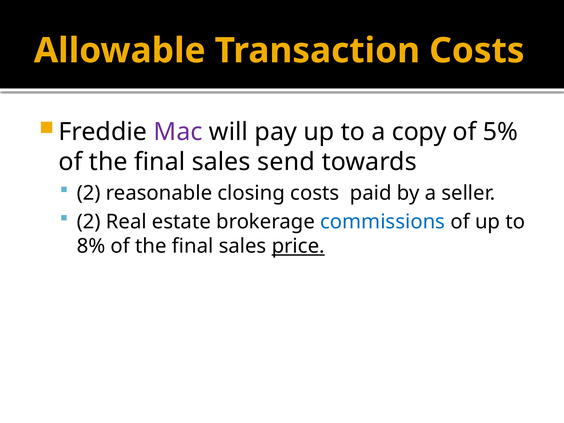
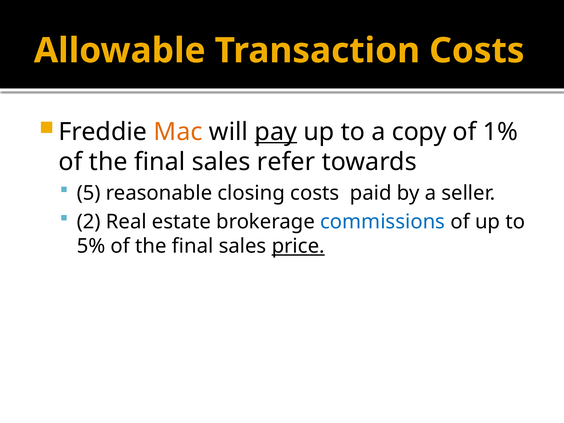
Mac colour: purple -> orange (178, 132)
pay underline: none -> present (276, 132)
5%: 5% -> 1% (500, 132)
send: send -> refer (286, 162)
2: 2 -> 5 (89, 193)
8%: 8% -> 5% (91, 246)
